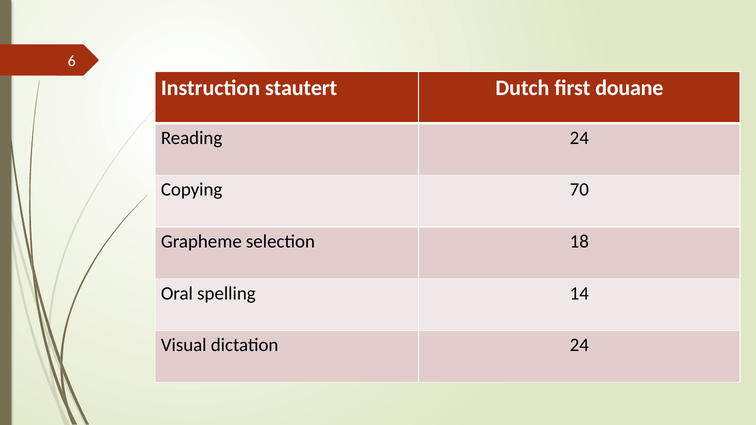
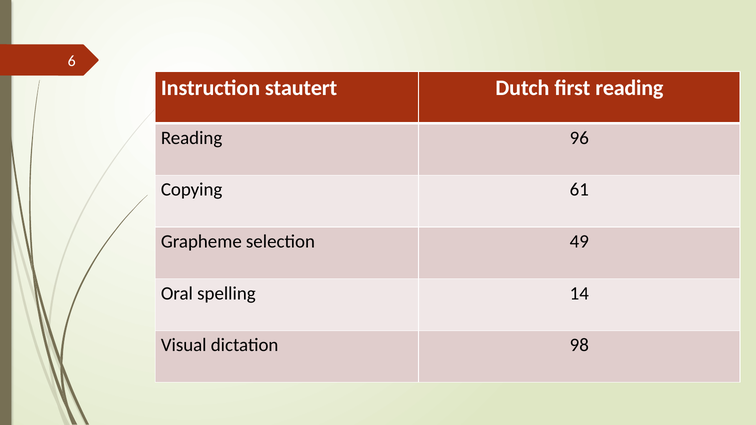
first douane: douane -> reading (629, 88)
Reading 24: 24 -> 96 (579, 138)
70: 70 -> 61 (579, 190)
18: 18 -> 49 (579, 242)
dictation 24: 24 -> 98 (579, 345)
